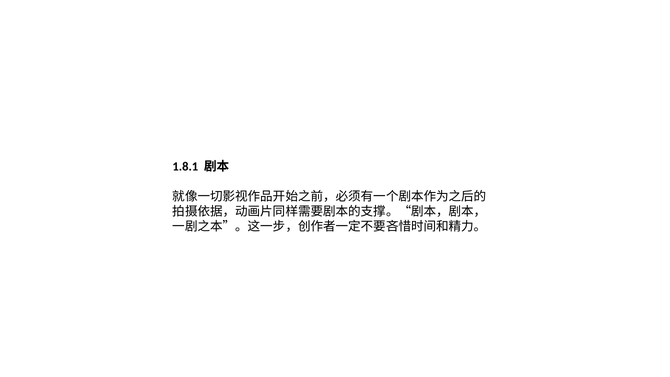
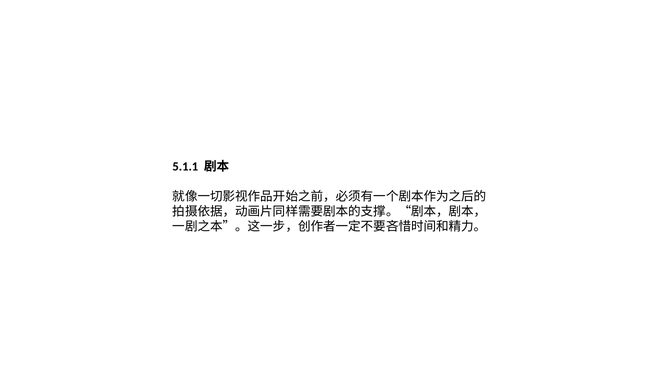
1.8.1: 1.8.1 -> 5.1.1 (185, 166)
